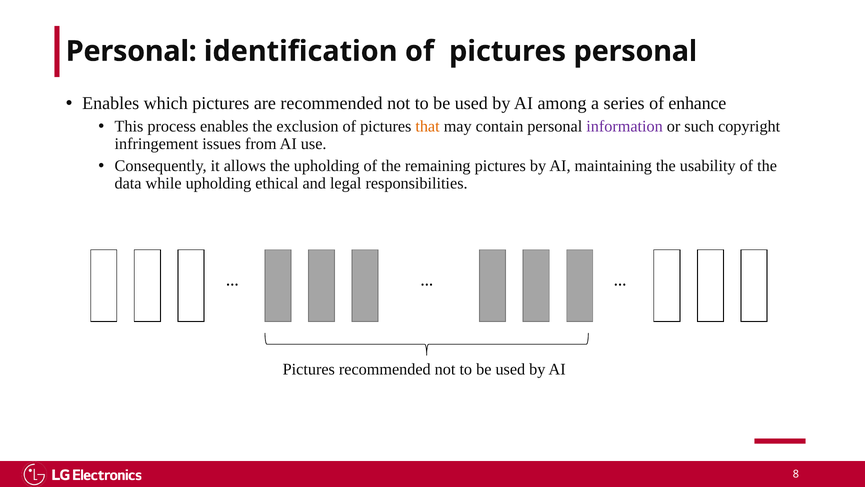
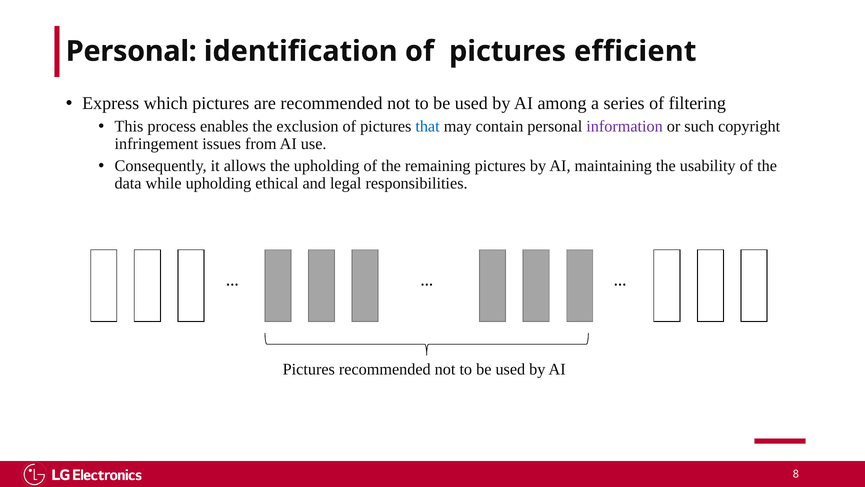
pictures personal: personal -> efficient (635, 51)
Enables: Enables -> Express (111, 103)
enhance: enhance -> filtering (697, 103)
that colour: orange -> blue (428, 126)
